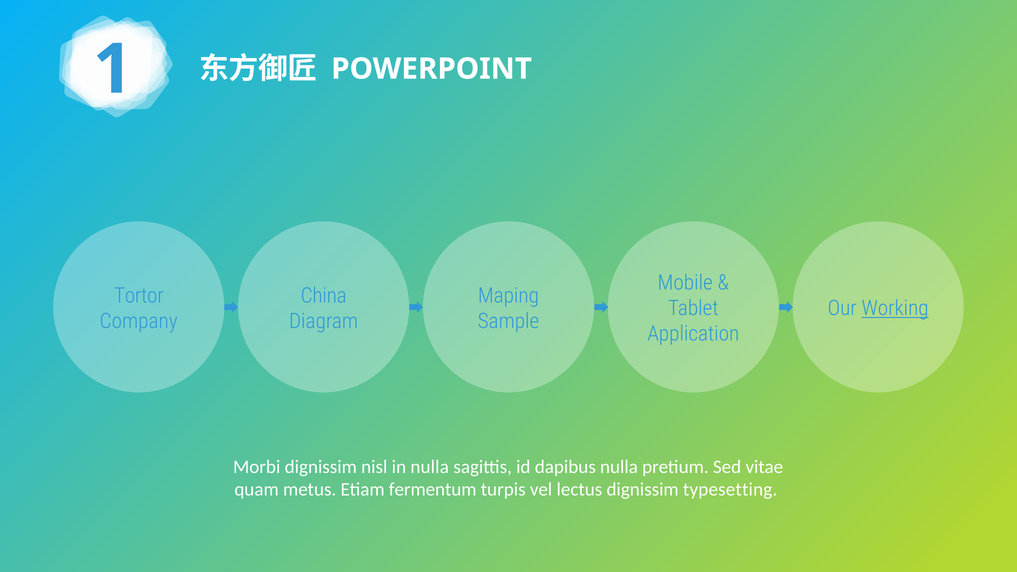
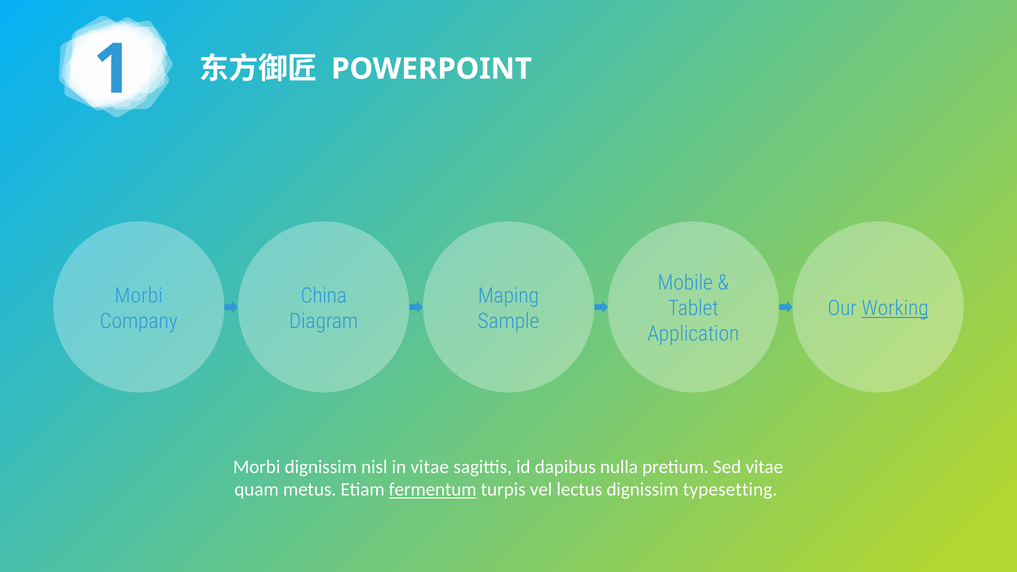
Tortor: Tortor -> Morbi (139, 296)
in nulla: nulla -> vitae (430, 467)
fermentum underline: none -> present (433, 490)
